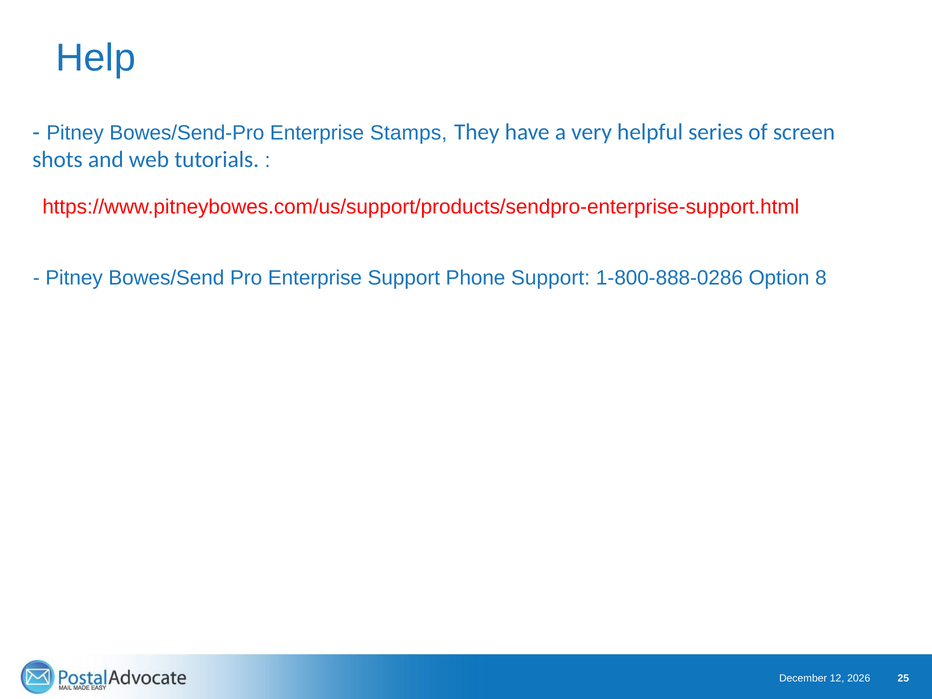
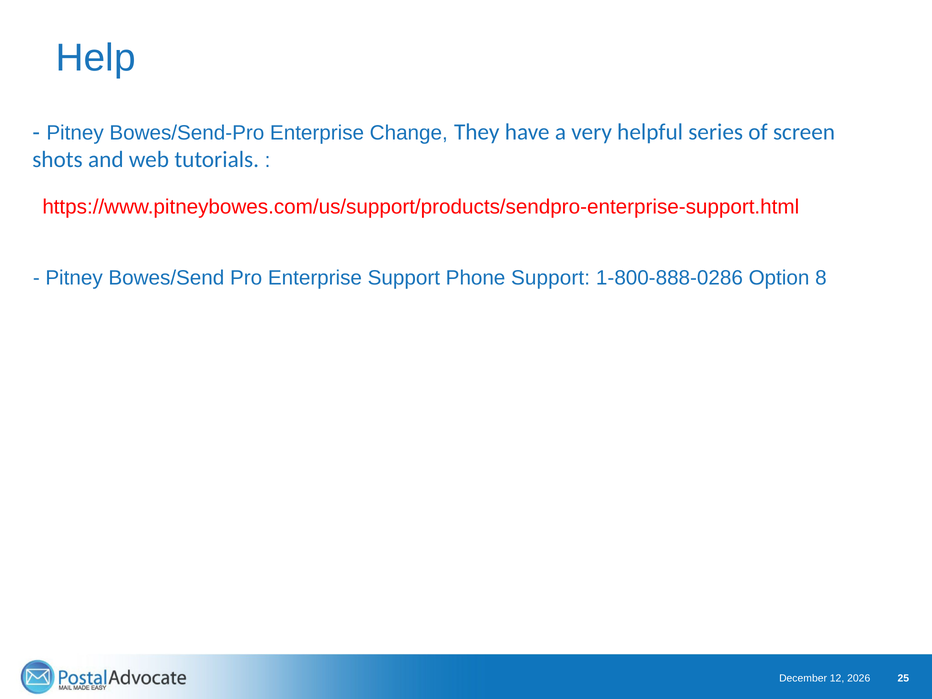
Stamps: Stamps -> Change (409, 133)
